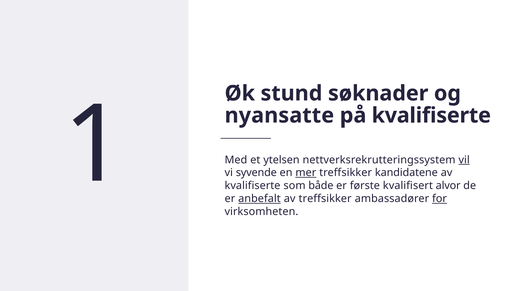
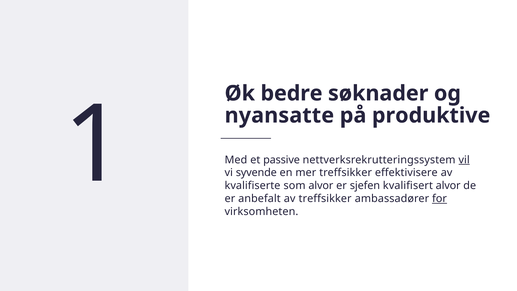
stund: stund -> bedre (292, 93)
på kvalifiserte: kvalifiserte -> produktive (431, 115)
ytelsen: ytelsen -> passive (282, 160)
mer underline: present -> none (306, 173)
kandidatene: kandidatene -> effektivisere (406, 173)
som både: både -> alvor (321, 186)
første: første -> sjefen (365, 186)
anbefalt underline: present -> none (259, 198)
